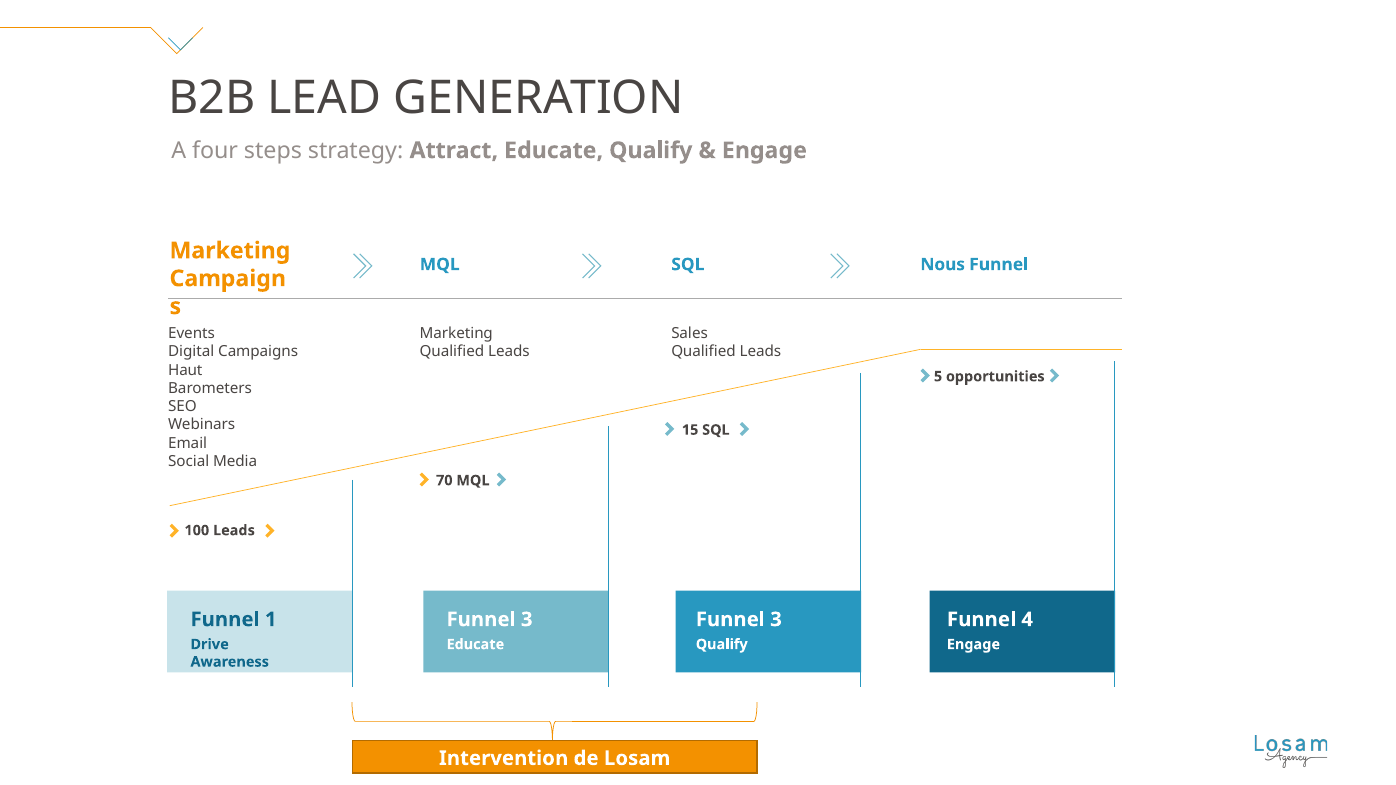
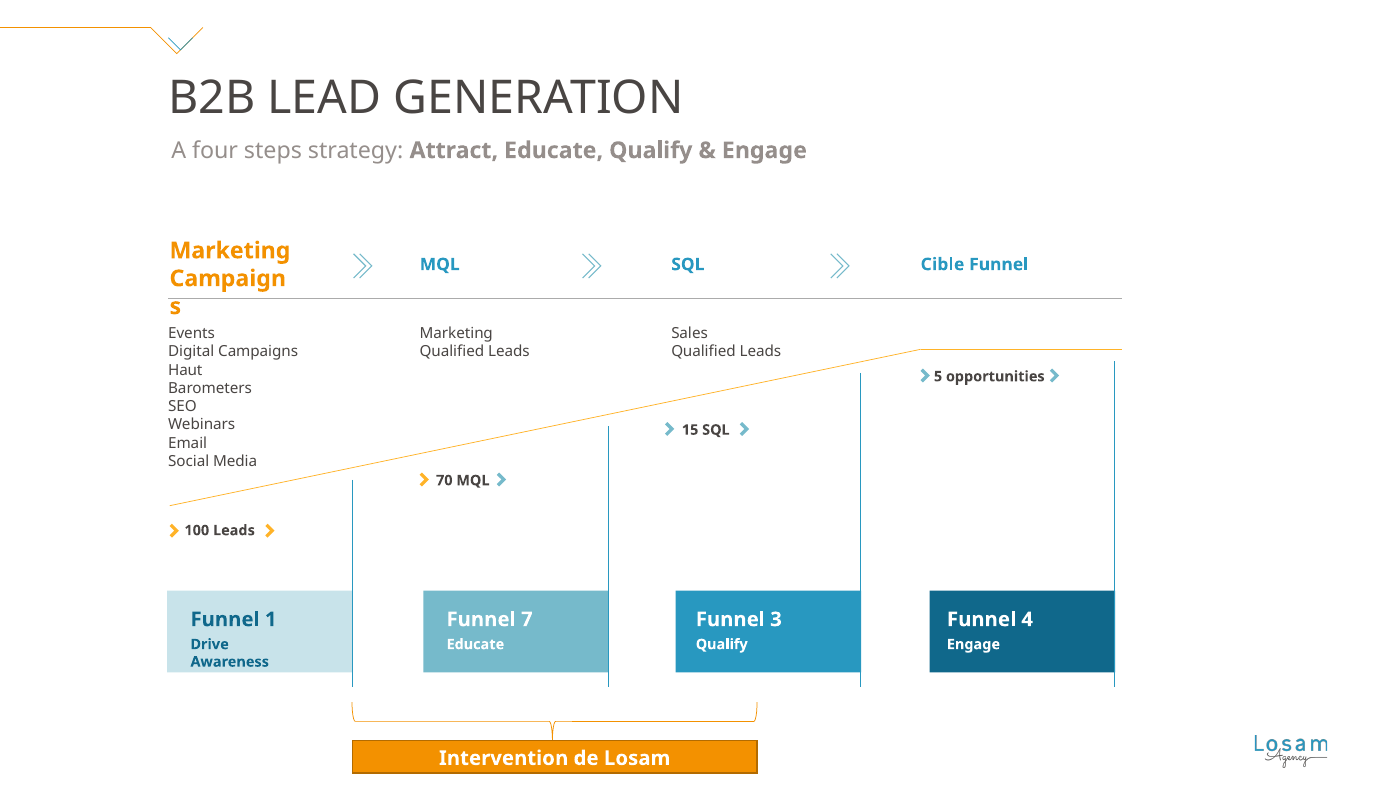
Nous: Nous -> Cible (942, 265)
3: 3 -> 7 (527, 620)
